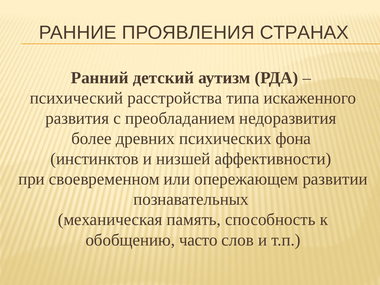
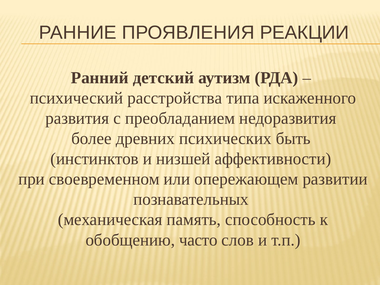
СТРАНАХ: СТРАНАХ -> РЕАКЦИИ (304, 33)
фона: фона -> быть (293, 139)
